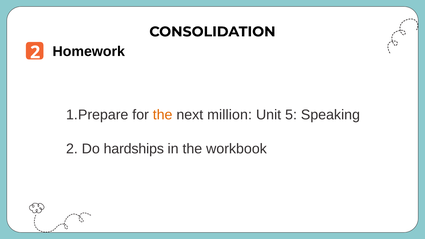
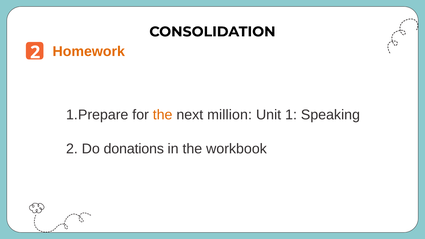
Homework colour: black -> orange (89, 51)
5: 5 -> 1 (291, 115)
hardships: hardships -> donations (134, 149)
